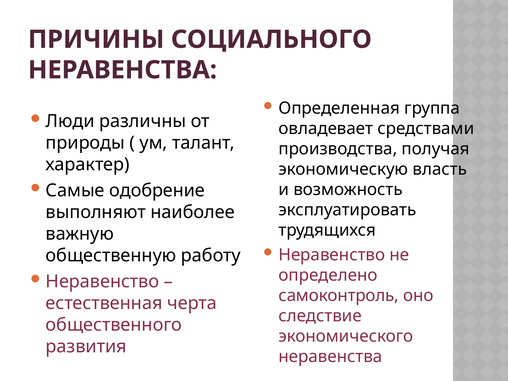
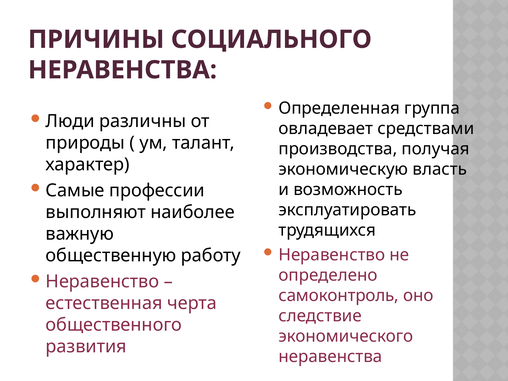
одобрение: одобрение -> профессии (157, 191)
